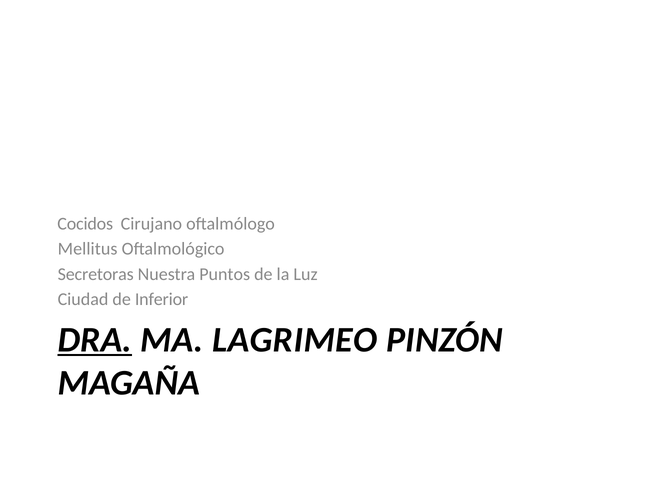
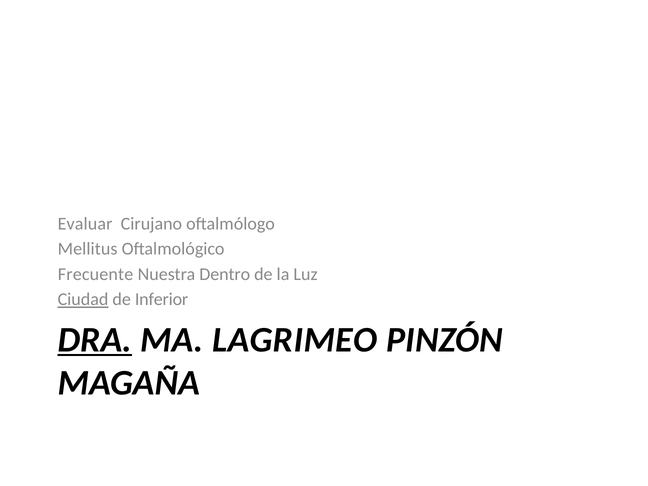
Cocidos: Cocidos -> Evaluar (85, 224)
Secretoras: Secretoras -> Frecuente (96, 274)
Puntos: Puntos -> Dentro (225, 274)
Ciudad underline: none -> present (83, 299)
